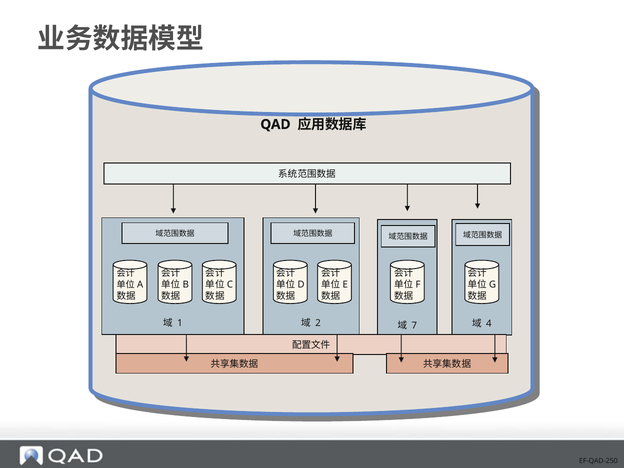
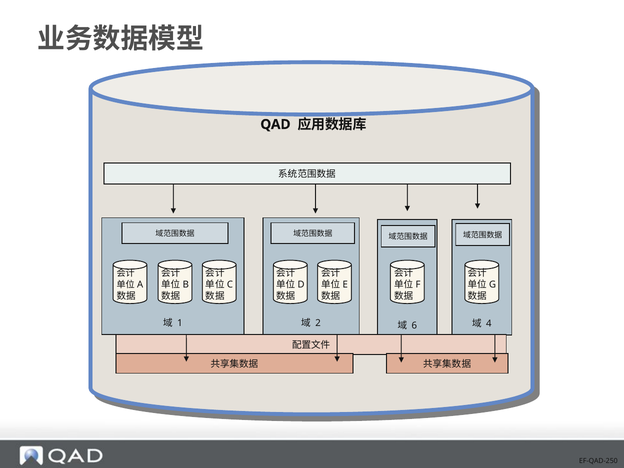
7: 7 -> 6 (414, 326)
